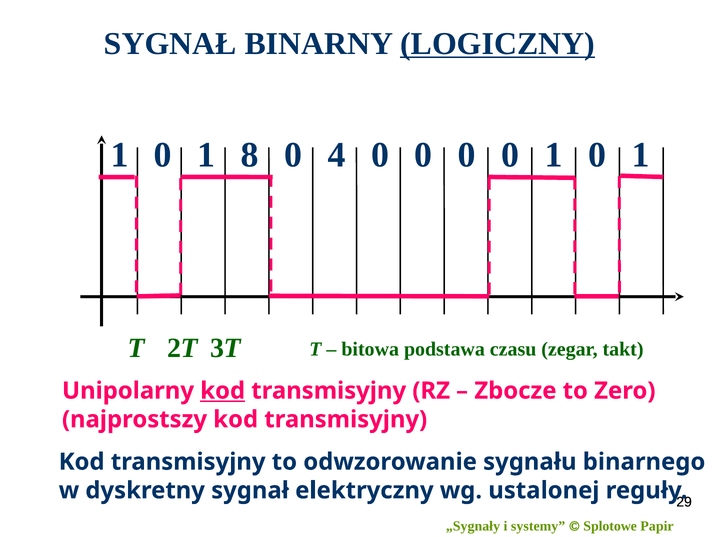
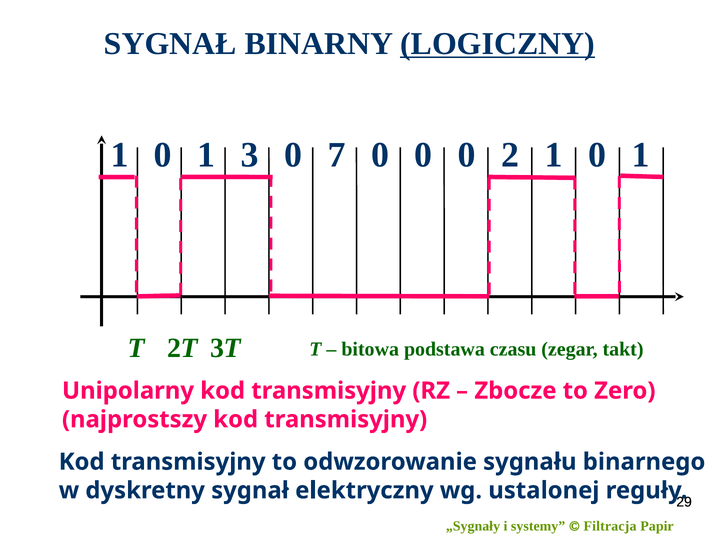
8: 8 -> 3 (250, 155)
4: 4 -> 7 (337, 155)
0: 0 -> 2 (510, 155)
kod underline: present -> none (223, 391)
Splotowe: Splotowe -> Filtracja (610, 527)
